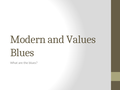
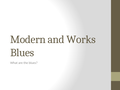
Values: Values -> Works (81, 39)
